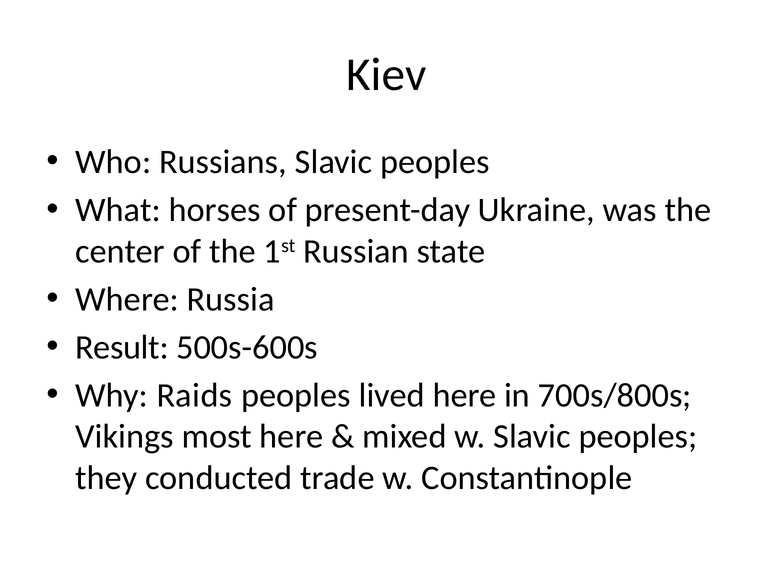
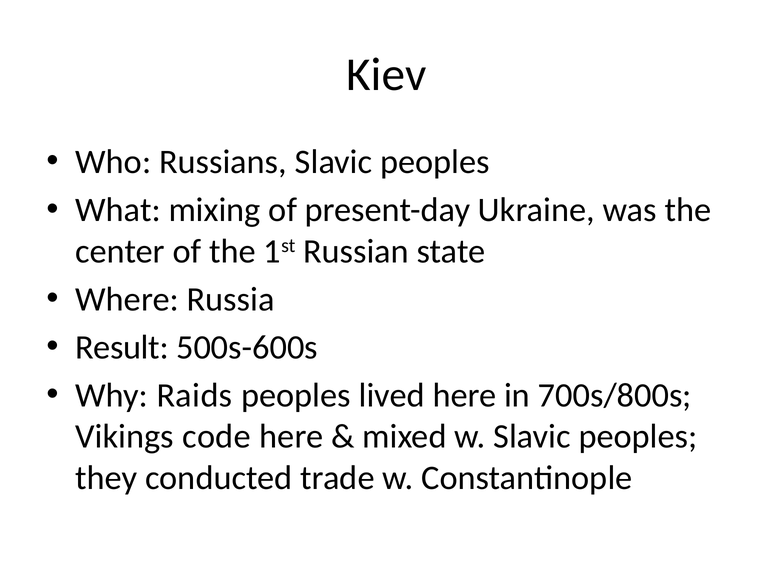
horses: horses -> mixing (215, 210)
most: most -> code (217, 437)
